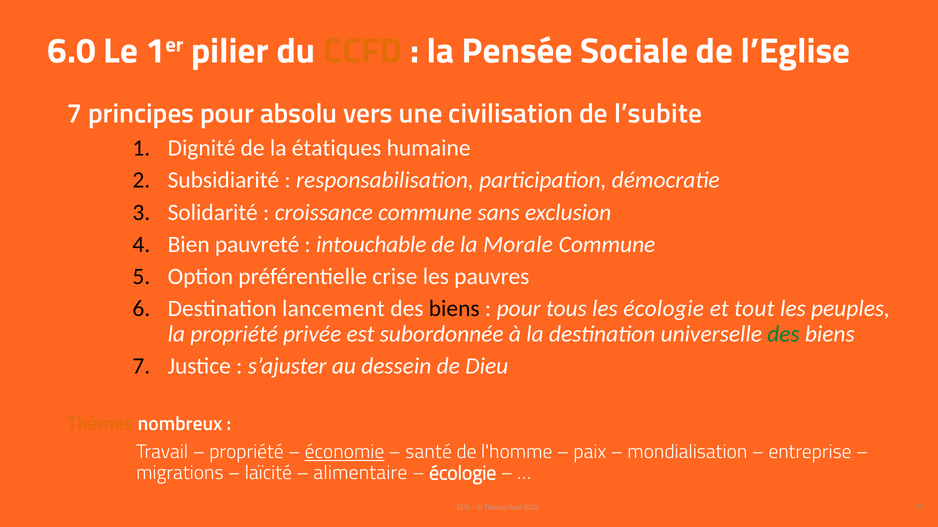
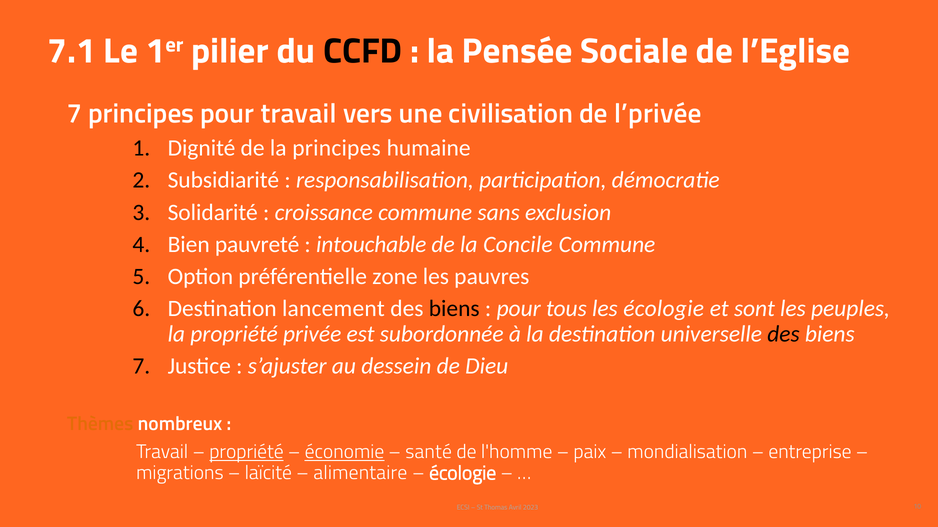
6.0: 6.0 -> 7.1 (72, 51)
CCFD colour: orange -> black (363, 51)
pour absolu: absolu -> travail (299, 114)
l’subite: l’subite -> l’privée (658, 114)
la étatiques: étatiques -> principes (337, 148)
Morale: Morale -> Concile (518, 245)
crise: crise -> zone (395, 277)
tout: tout -> sont (754, 309)
des colour: green -> black (783, 334)
propriété underline: none -> present (246, 452)
